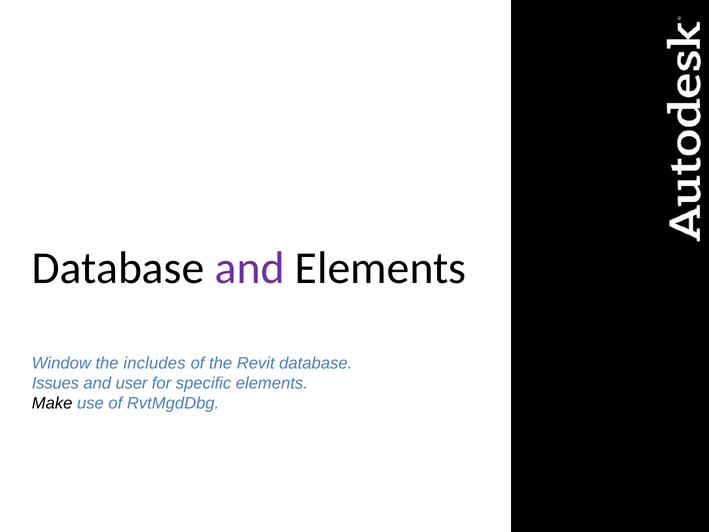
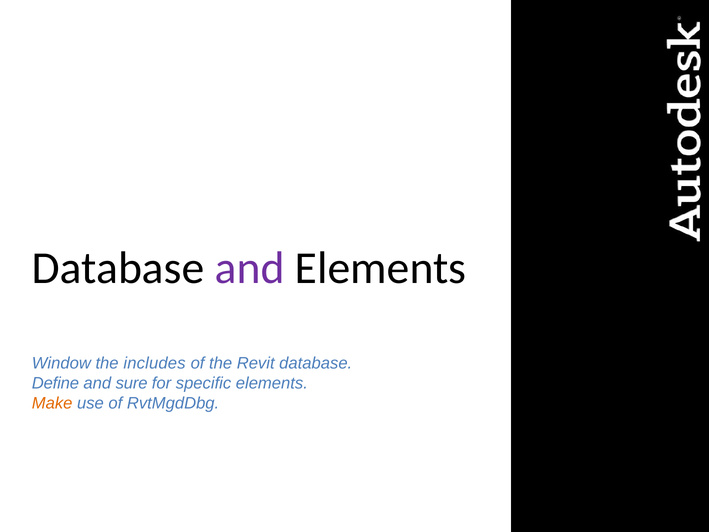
Issues: Issues -> Define (55, 383)
user: user -> sure (132, 383)
Make colour: black -> orange (52, 403)
